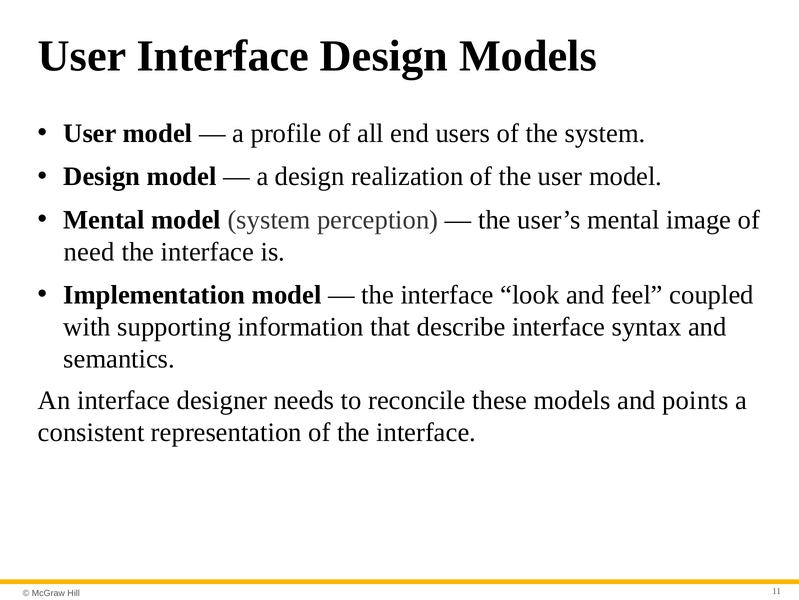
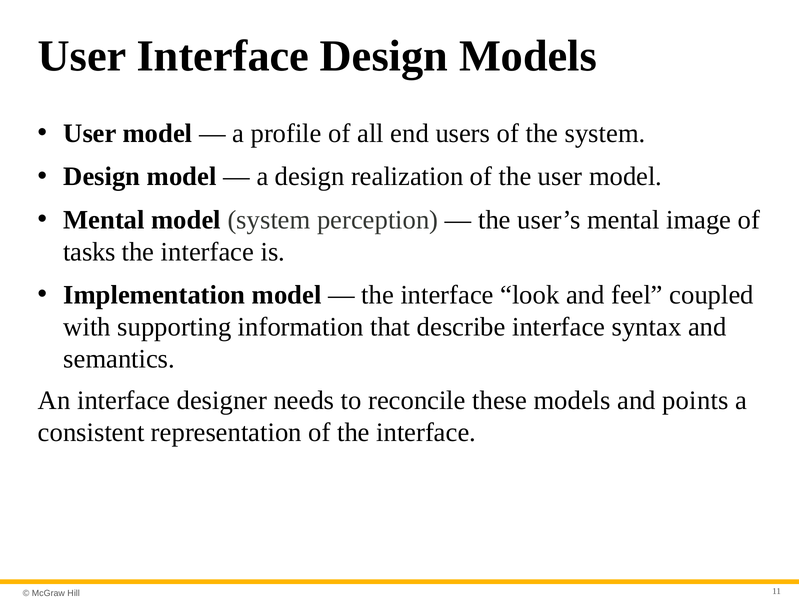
need: need -> tasks (89, 251)
